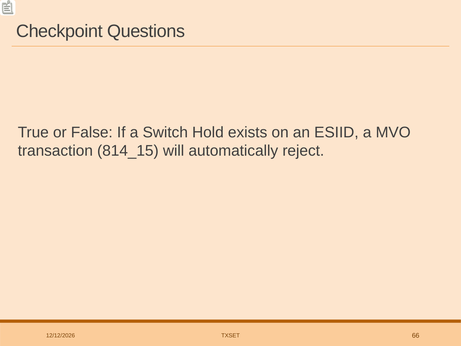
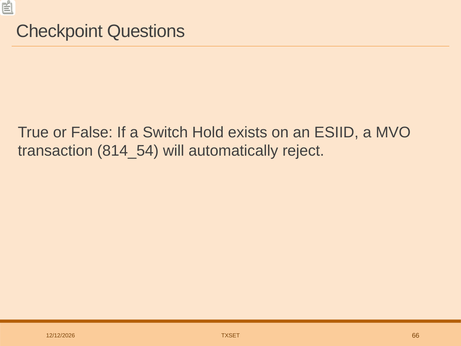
814_15: 814_15 -> 814_54 (128, 151)
